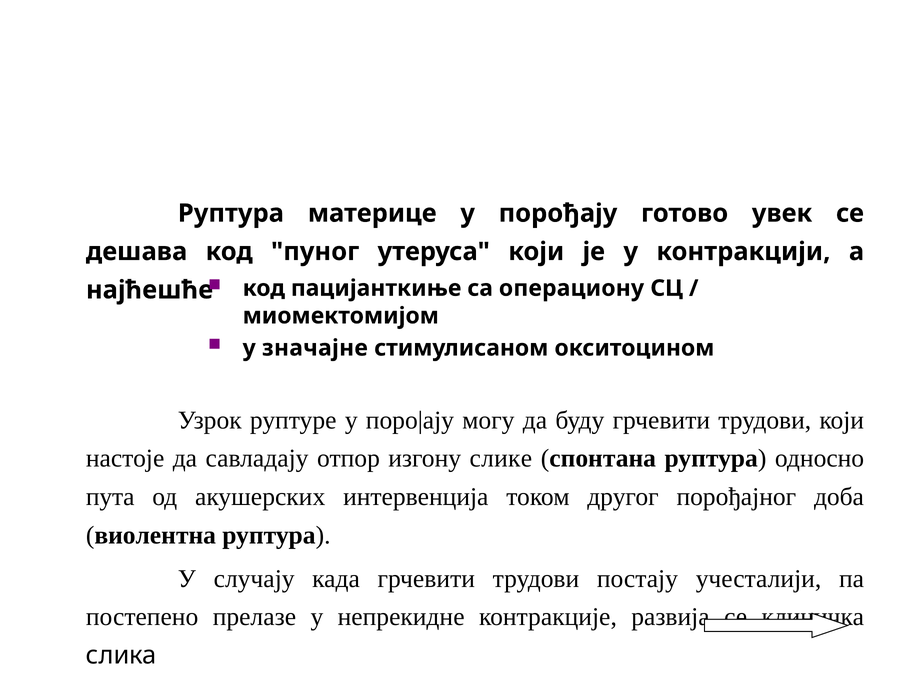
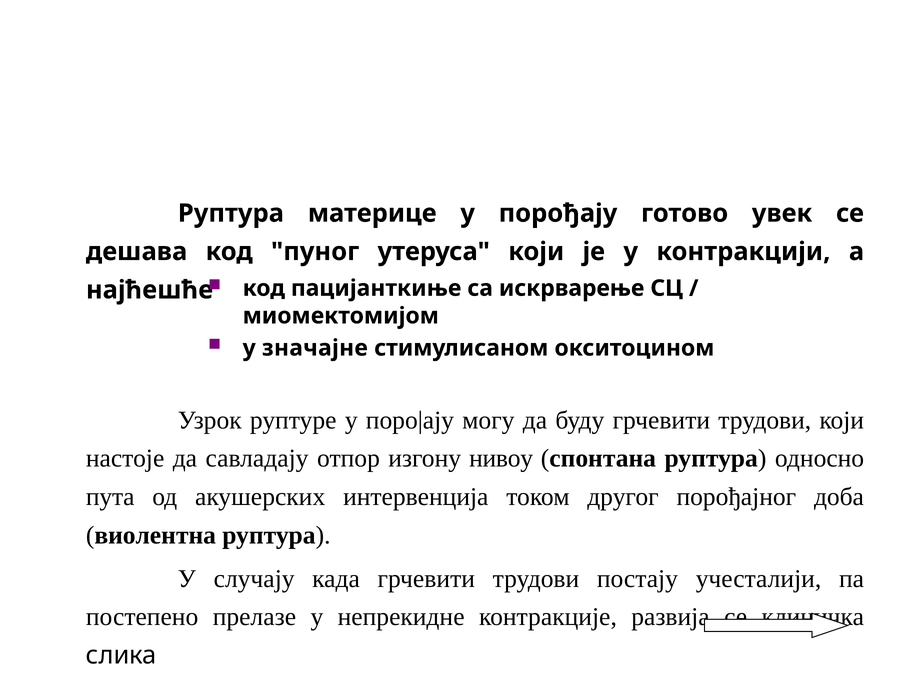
операциону: операциону -> искрварење (572, 288)
слике: слике -> нивоу (501, 458)
